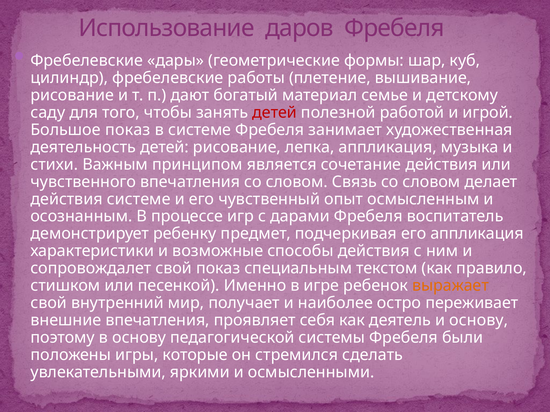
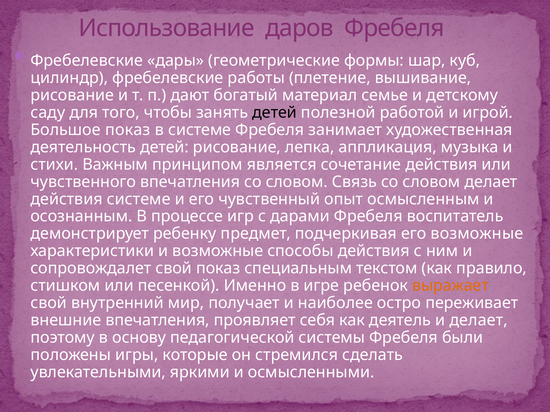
детей colour: red -> black (275, 113)
его аппликация: аппликация -> возможные (477, 234)
и основу: основу -> делает (479, 321)
